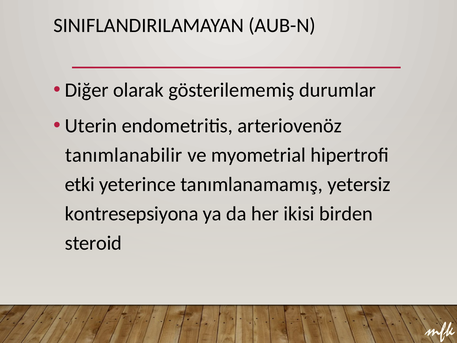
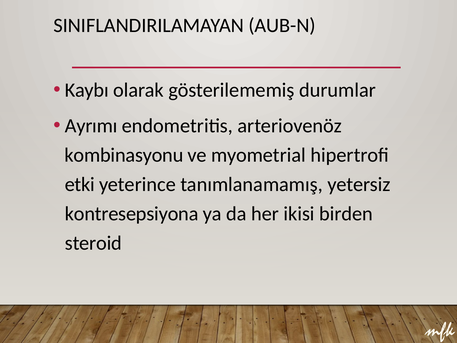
Diğer: Diğer -> Kaybı (87, 90)
Uterin: Uterin -> Ayrımı (91, 126)
tanımlanabilir: tanımlanabilir -> kombinasyonu (124, 155)
